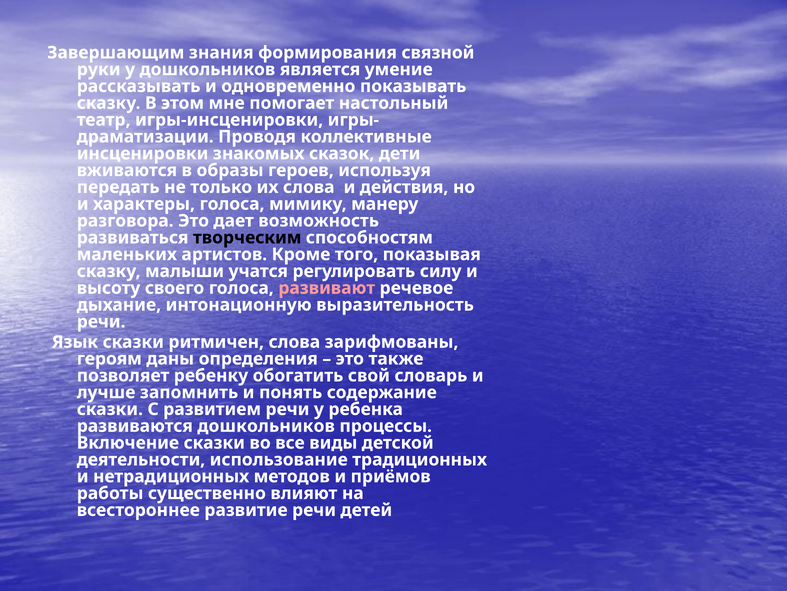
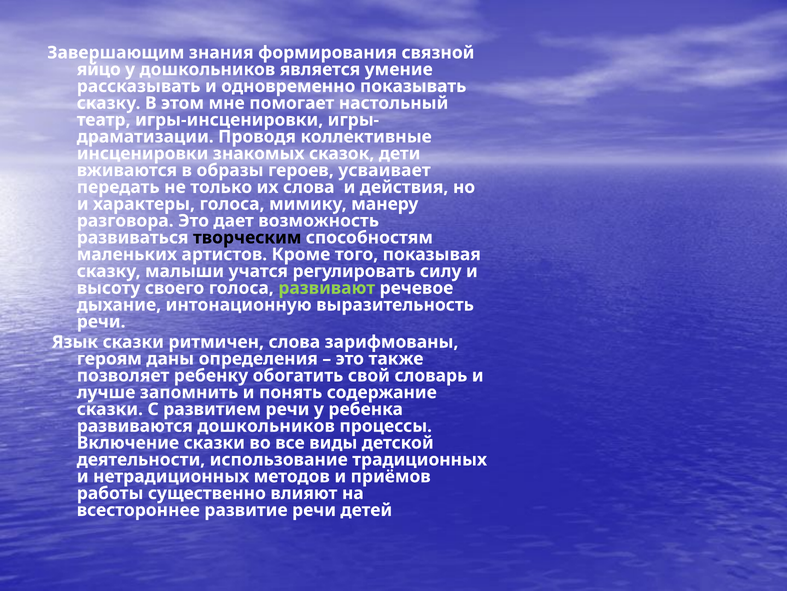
руки: руки -> яйцо (99, 69)
используя: используя -> усваивает (384, 170)
развивают colour: pink -> light green (327, 288)
